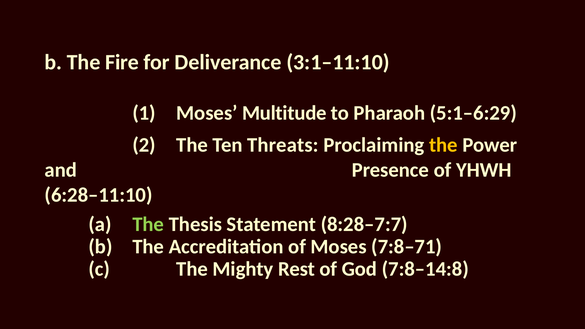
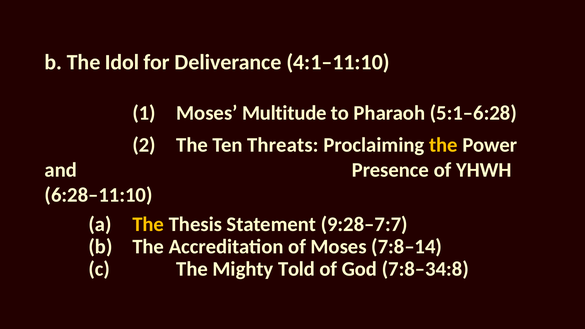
Fire: Fire -> Idol (122, 62)
3:1–11:10: 3:1–11:10 -> 4:1–11:10 (338, 62)
5:1–6:29: 5:1–6:29 -> 5:1–6:28 (473, 113)
The colour: light green -> yellow (148, 224)
8:28–7:7: 8:28–7:7 -> 9:28–7:7 (364, 224)
7:8–71: 7:8–71 -> 7:8–14 (407, 247)
Rest: Rest -> Told (296, 269)
7:8–14:8: 7:8–14:8 -> 7:8–34:8 (425, 269)
